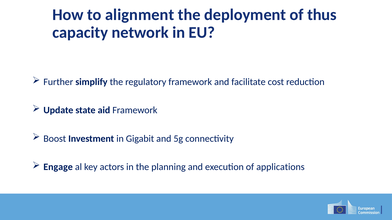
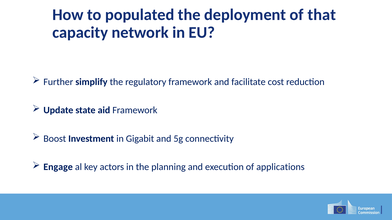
alignment: alignment -> populated (140, 15)
thus: thus -> that (322, 15)
